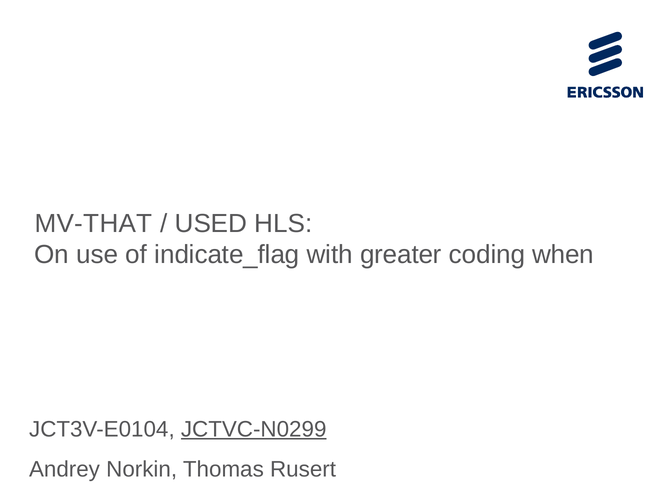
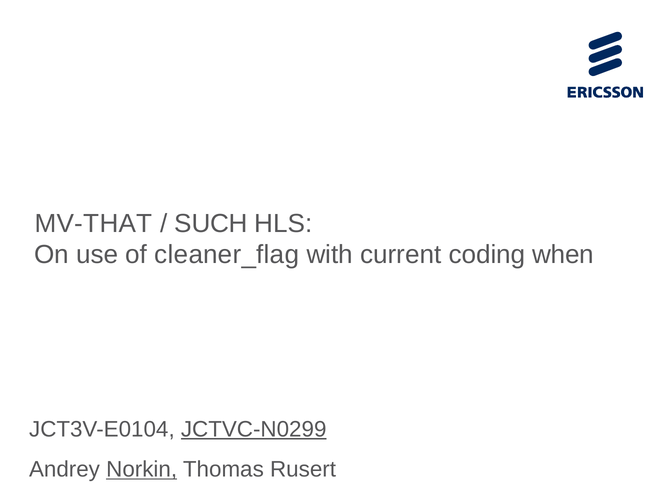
USED: USED -> SUCH (211, 223)
indicate_flag: indicate_flag -> cleaner_flag (227, 255)
greater: greater -> current (401, 255)
Norkin underline: none -> present (142, 469)
